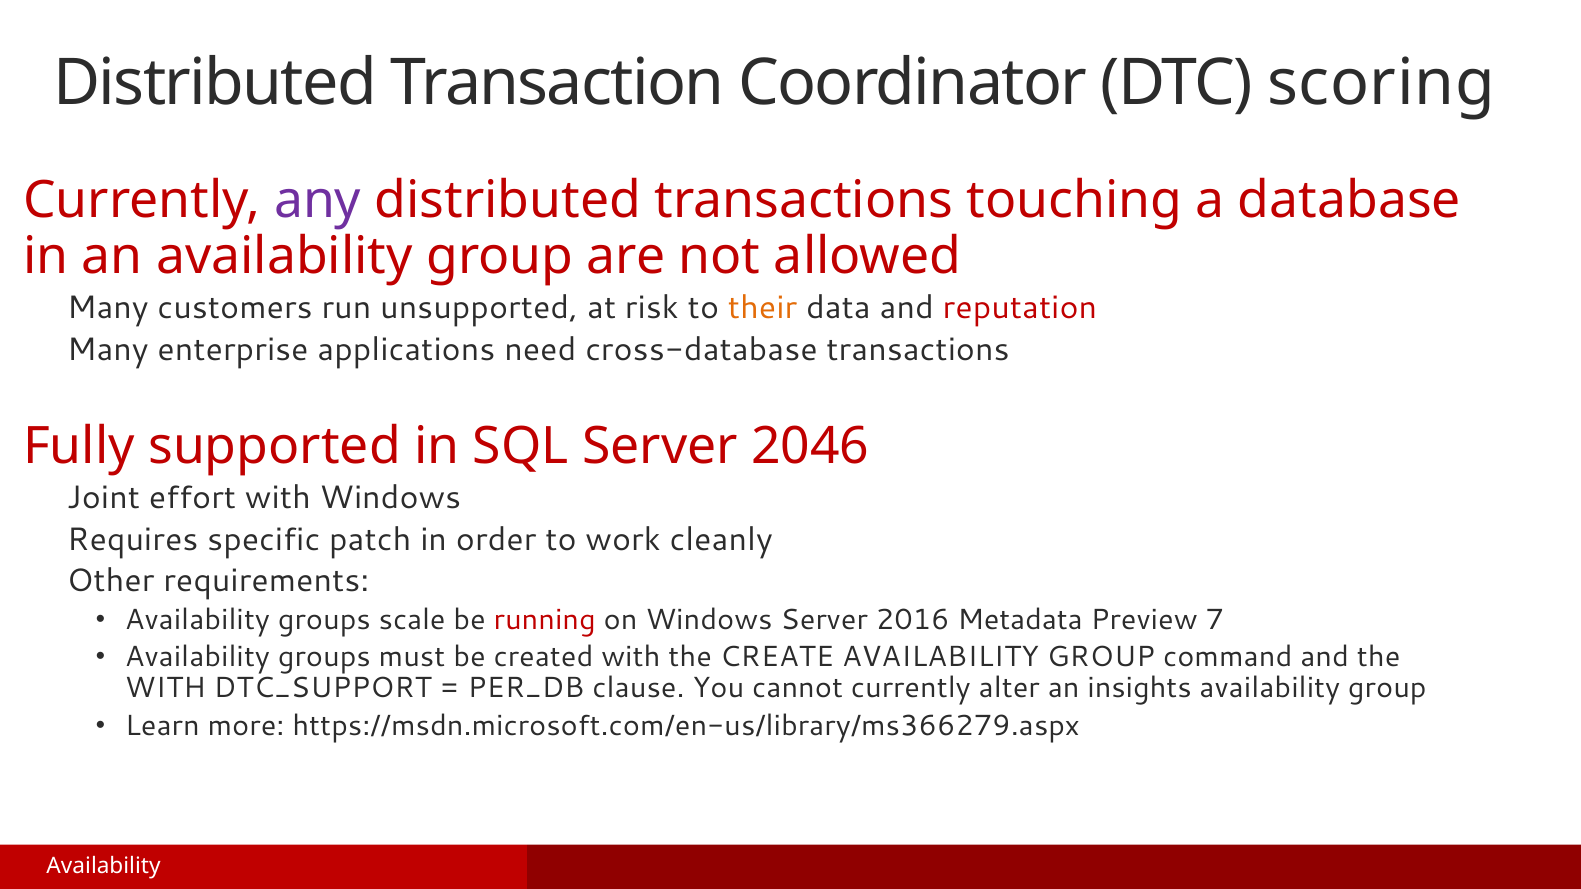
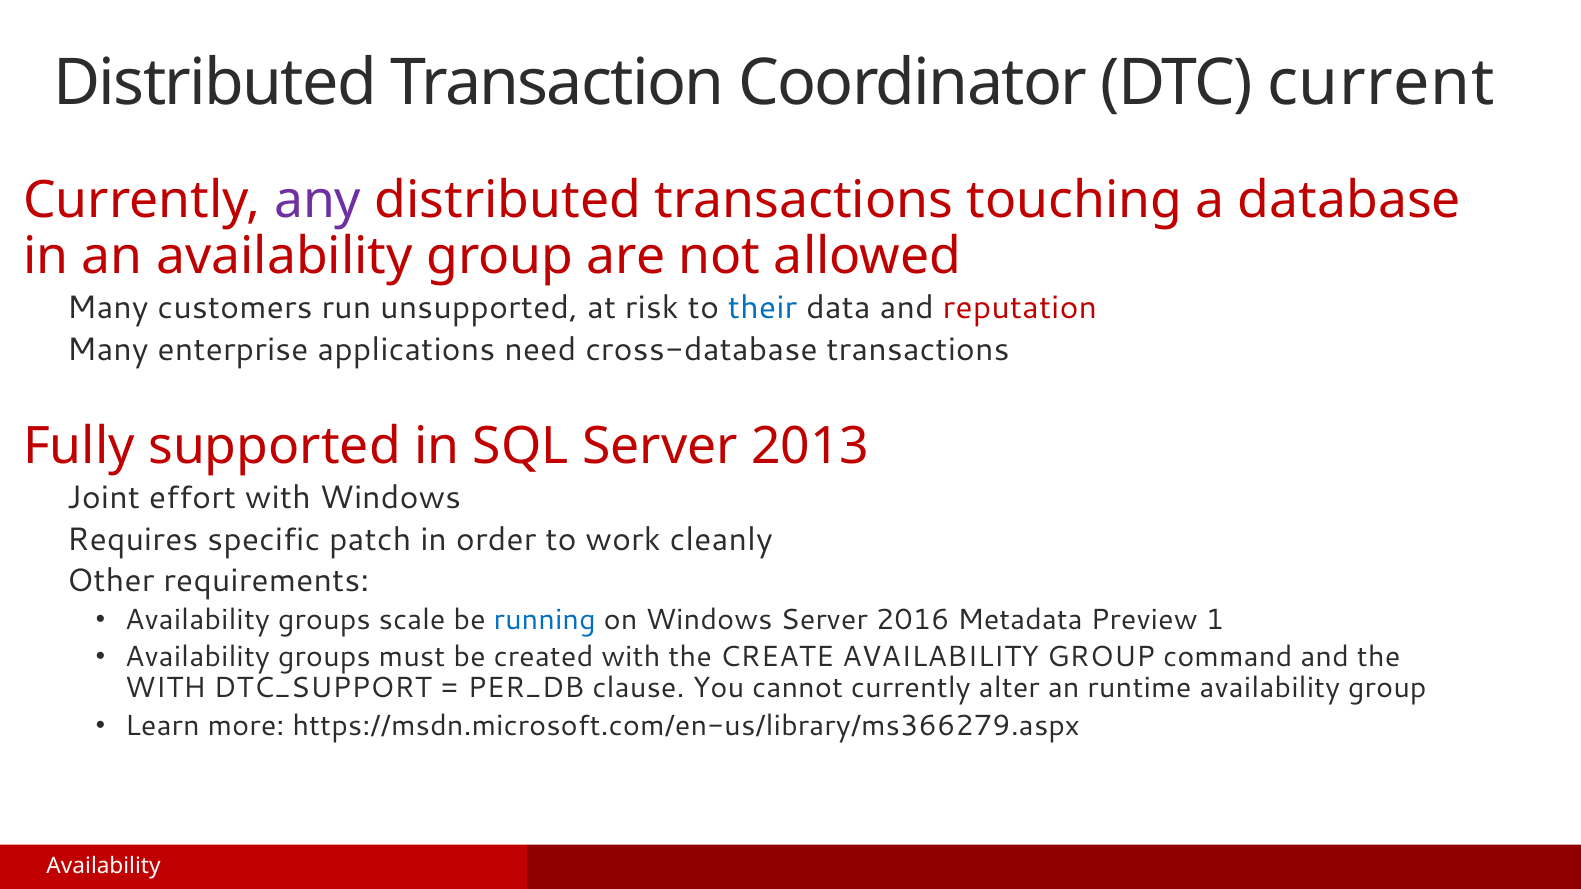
scoring: scoring -> current (1381, 84)
their colour: orange -> blue (763, 308)
2046: 2046 -> 2013 (810, 446)
running colour: red -> blue (545, 620)
7: 7 -> 1 (1215, 620)
insights: insights -> runtime (1139, 689)
